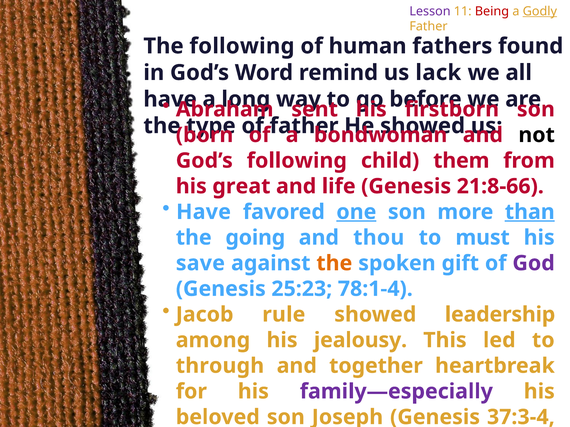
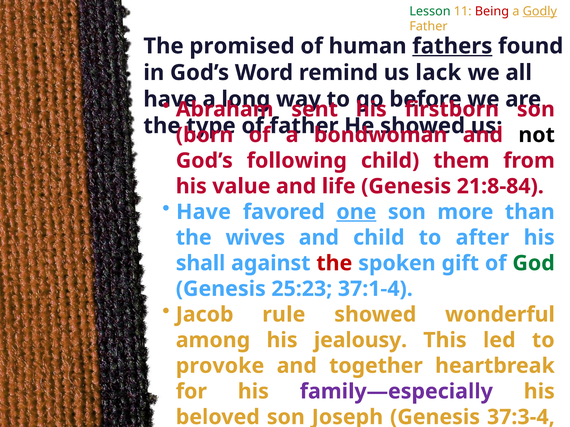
Lesson colour: purple -> green (430, 11)
The following: following -> promised (242, 46)
fathers underline: none -> present (452, 46)
great: great -> value (241, 186)
21:8-66: 21:8-66 -> 21:8-84 (500, 186)
than underline: present -> none (530, 212)
going: going -> wives (255, 238)
and thou: thou -> child (379, 238)
must: must -> after (482, 238)
save: save -> shall (201, 264)
the colour: orange -> red (334, 264)
God colour: purple -> green (534, 264)
78:1-4: 78:1-4 -> 37:1-4 (375, 289)
leadership: leadership -> wonderful (500, 315)
through: through -> provoke (220, 366)
